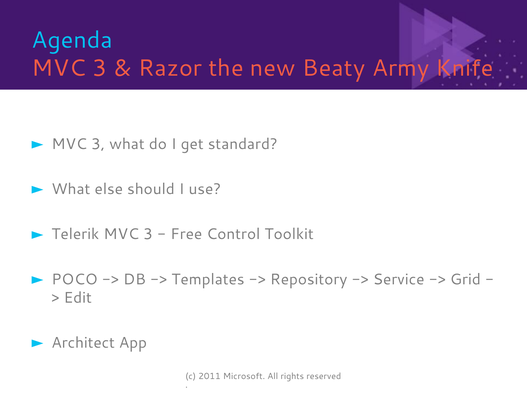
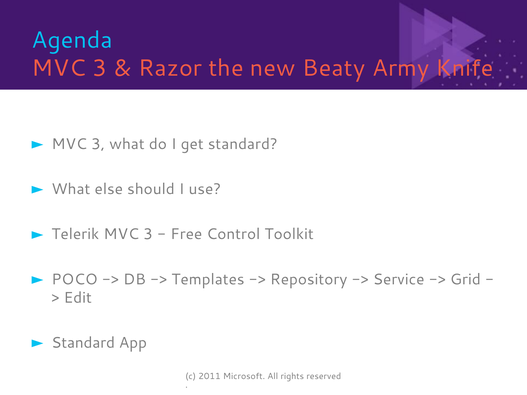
Architect: Architect -> Standard (83, 343)
